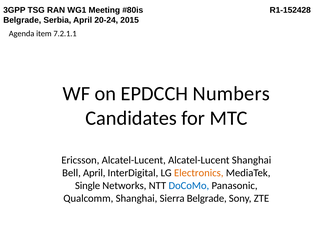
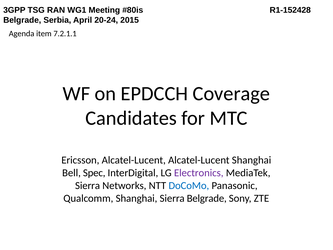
Numbers: Numbers -> Coverage (231, 94)
Bell April: April -> Spec (94, 173)
Electronics colour: orange -> purple (199, 173)
Single: Single -> Sierra (88, 185)
